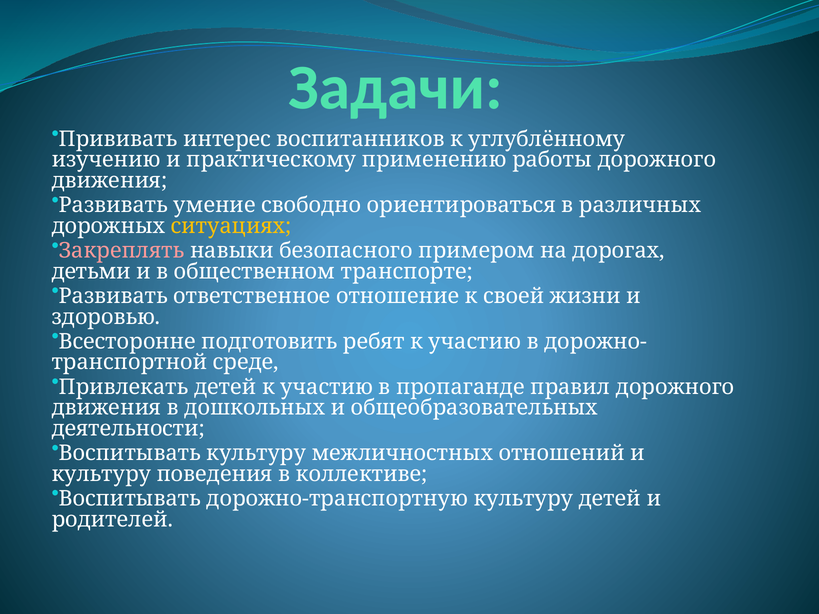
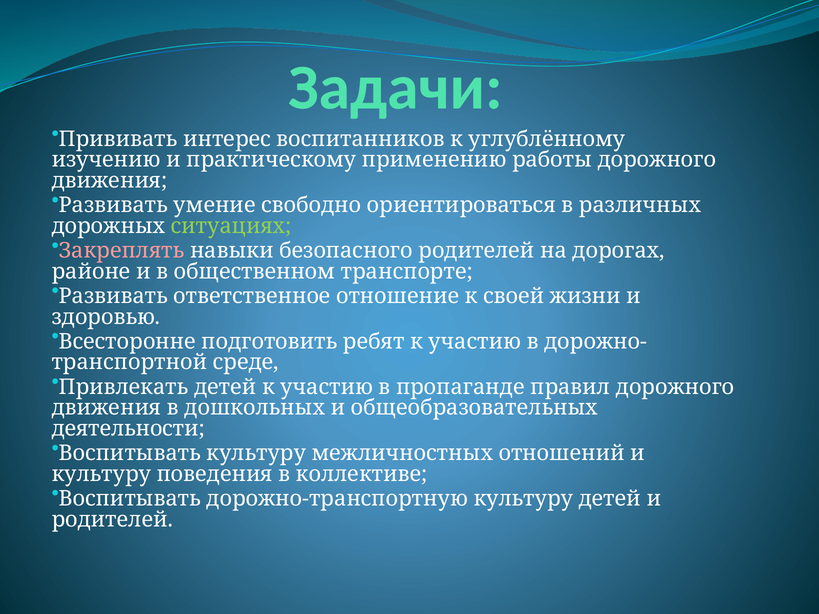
ситуациях colour: yellow -> light green (231, 226)
безопасного примером: примером -> родителей (476, 251)
детьми: детьми -> районе (91, 272)
